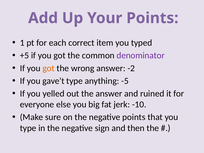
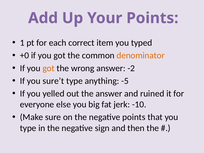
+5: +5 -> +0 (24, 55)
denominator colour: purple -> orange (141, 55)
gave’t: gave’t -> sure’t (53, 81)
